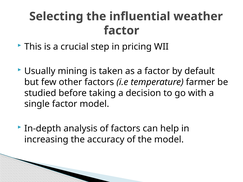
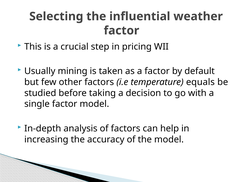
farmer: farmer -> equals (200, 82)
